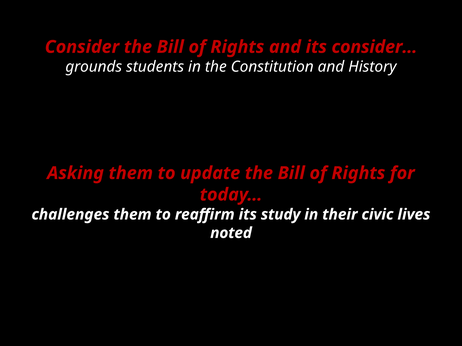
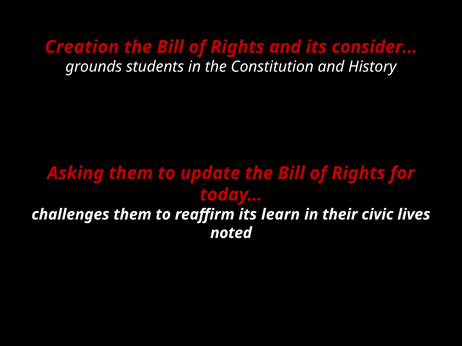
Consider: Consider -> Creation (82, 47)
study: study -> learn (281, 215)
